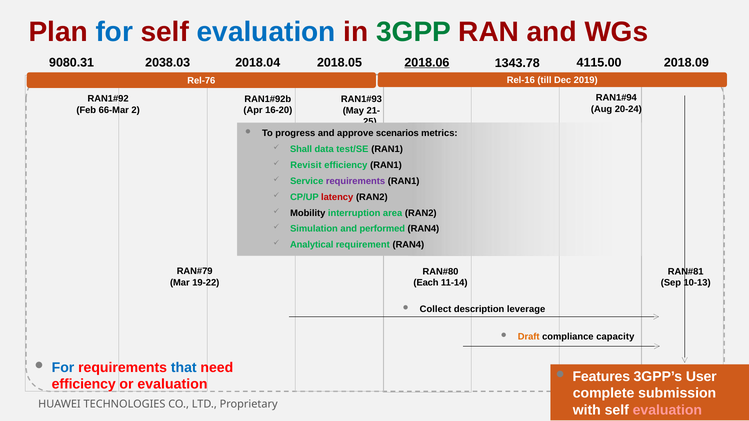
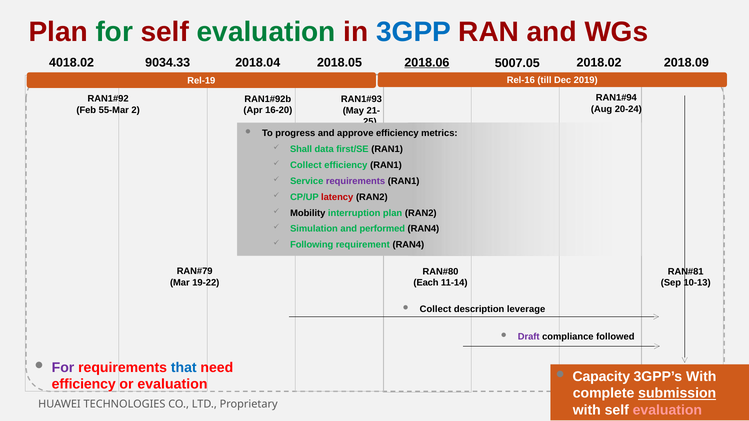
for colour: blue -> green (114, 32)
evaluation colour: blue -> green (266, 32)
3GPP colour: green -> blue (414, 32)
9080.31: 9080.31 -> 4018.02 (72, 62)
2038.03: 2038.03 -> 9034.33 (168, 63)
4115.00: 4115.00 -> 2018.02 (599, 63)
1343.78: 1343.78 -> 5007.05 (517, 63)
Rel-76: Rel-76 -> Rel-19 (201, 81)
66-Mar: 66-Mar -> 55-Mar (114, 110)
approve scenarios: scenarios -> efficiency (397, 133)
test/SE: test/SE -> first/SE (352, 149)
Revisit: Revisit -> Collect (306, 165)
interruption area: area -> plan (393, 213)
Analytical: Analytical -> Following (312, 245)
Draft colour: orange -> purple (529, 337)
capacity: capacity -> followed (615, 337)
For colour: blue -> purple (63, 368)
Features: Features -> Capacity (601, 377)
3GPP’s User: User -> With (701, 377)
submission underline: none -> present (677, 393)
